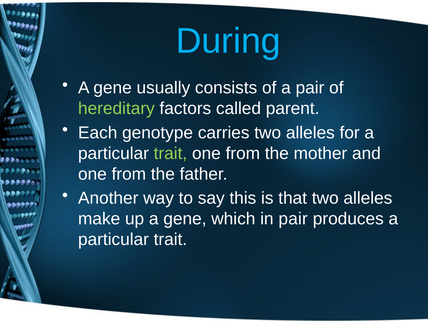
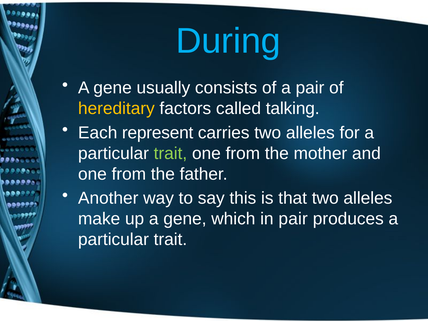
hereditary colour: light green -> yellow (116, 109)
parent: parent -> talking (293, 109)
genotype: genotype -> represent (158, 133)
